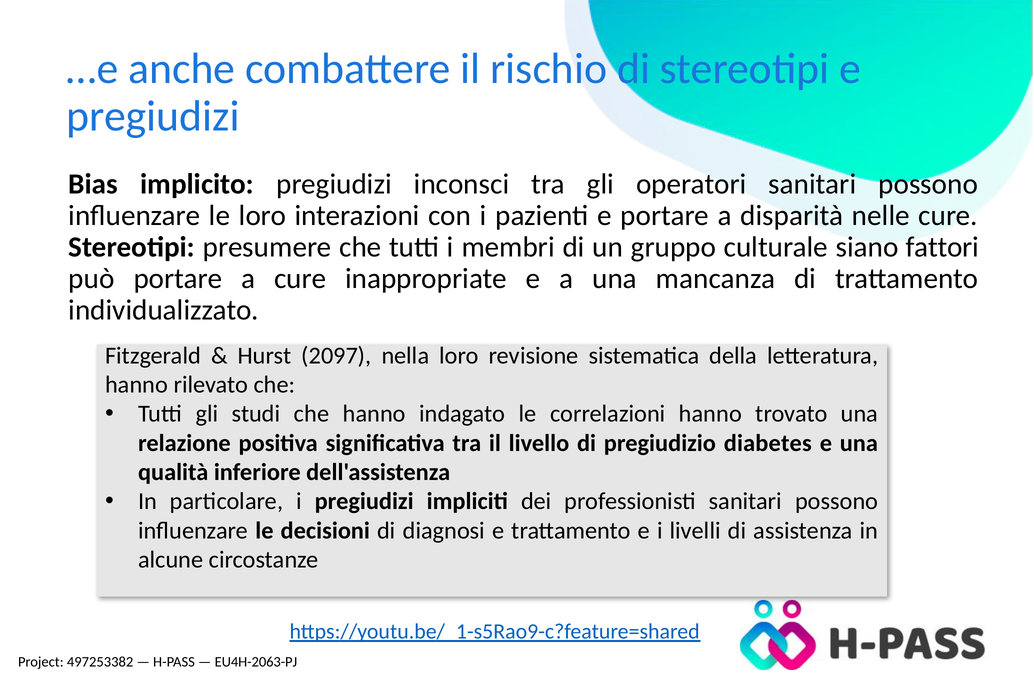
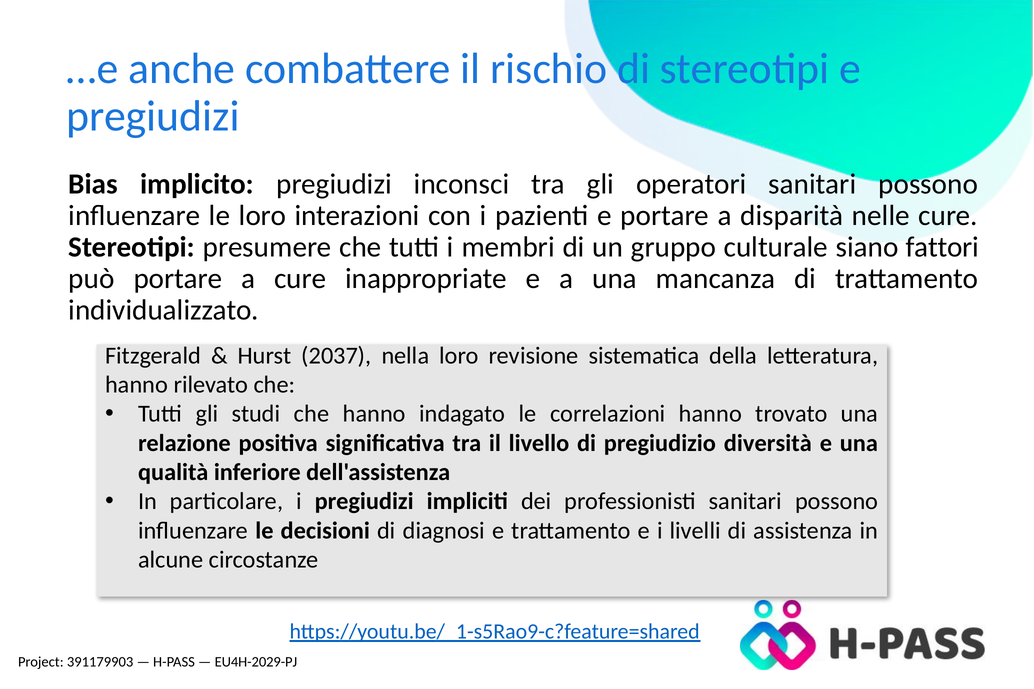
2097: 2097 -> 2037 (336, 356)
diabetes: diabetes -> diversità (768, 443)
497253382: 497253382 -> 391179903 (100, 662)
EU4H-2063-PJ: EU4H-2063-PJ -> EU4H-2029-PJ (256, 662)
